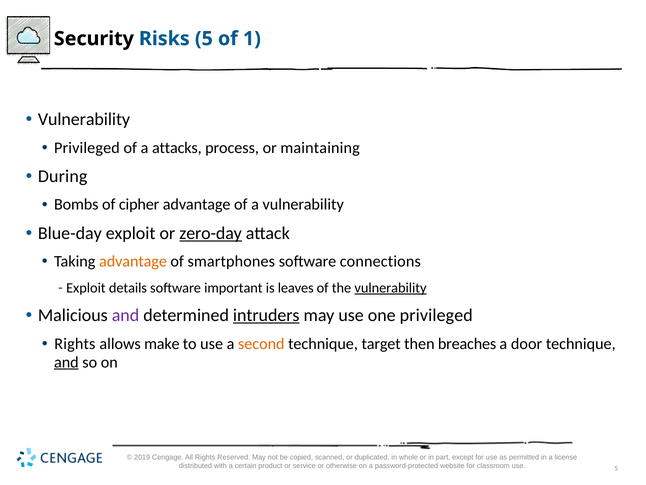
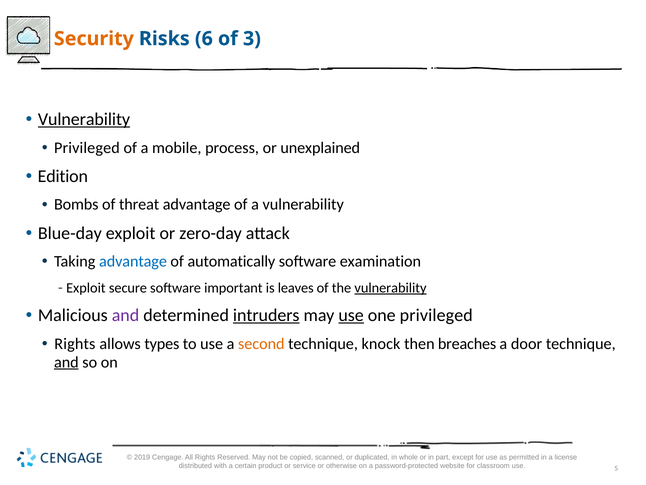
Security colour: black -> orange (94, 39)
Risks 5: 5 -> 6 (204, 39)
1: 1 -> 3 (252, 39)
Vulnerability underline: none -> present (84, 119)
attacks: attacks -> mobile (177, 148)
maintaining: maintaining -> unexplained (320, 148)
During: During -> Edition (63, 176)
cipher: cipher -> threat (139, 204)
zero-day underline: present -> none (211, 233)
advantage colour: orange -> blue (133, 261)
smartphones: smartphones -> automatically (231, 261)
connections: connections -> examination (380, 261)
details: details -> secure (128, 288)
use underline: none -> present (351, 315)
make: make -> types (162, 343)
target: target -> knock (381, 343)
